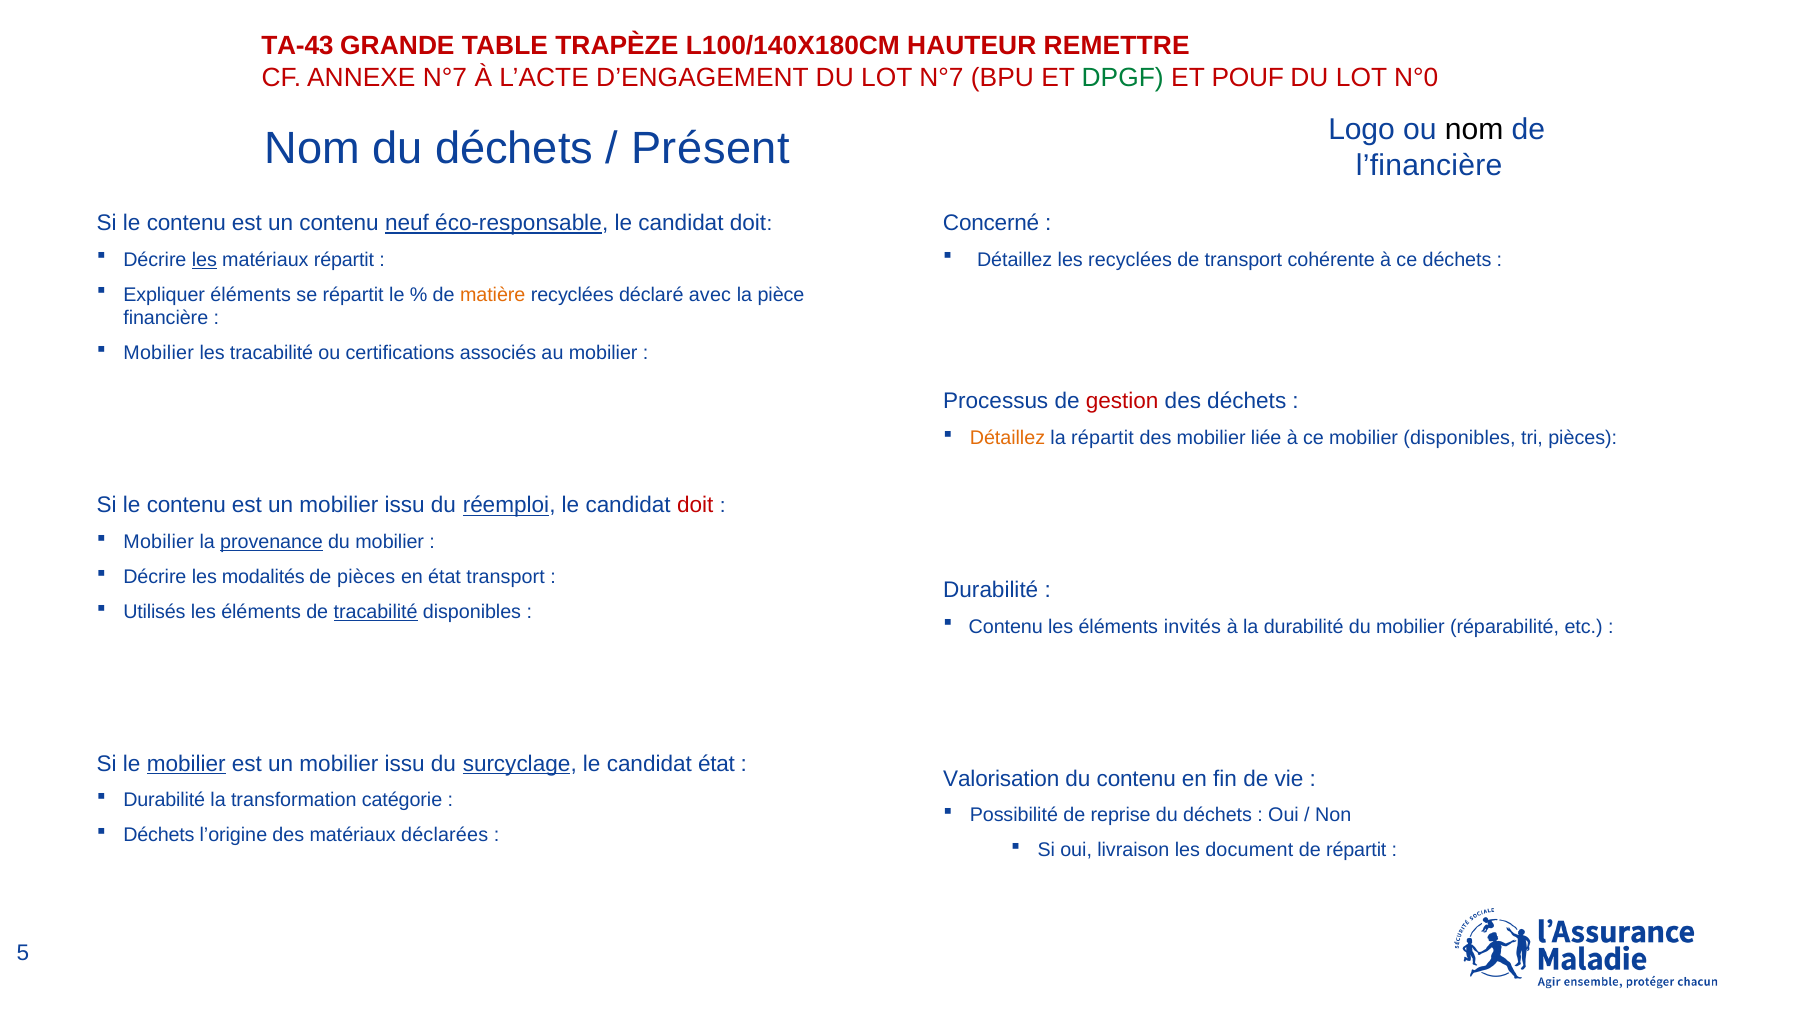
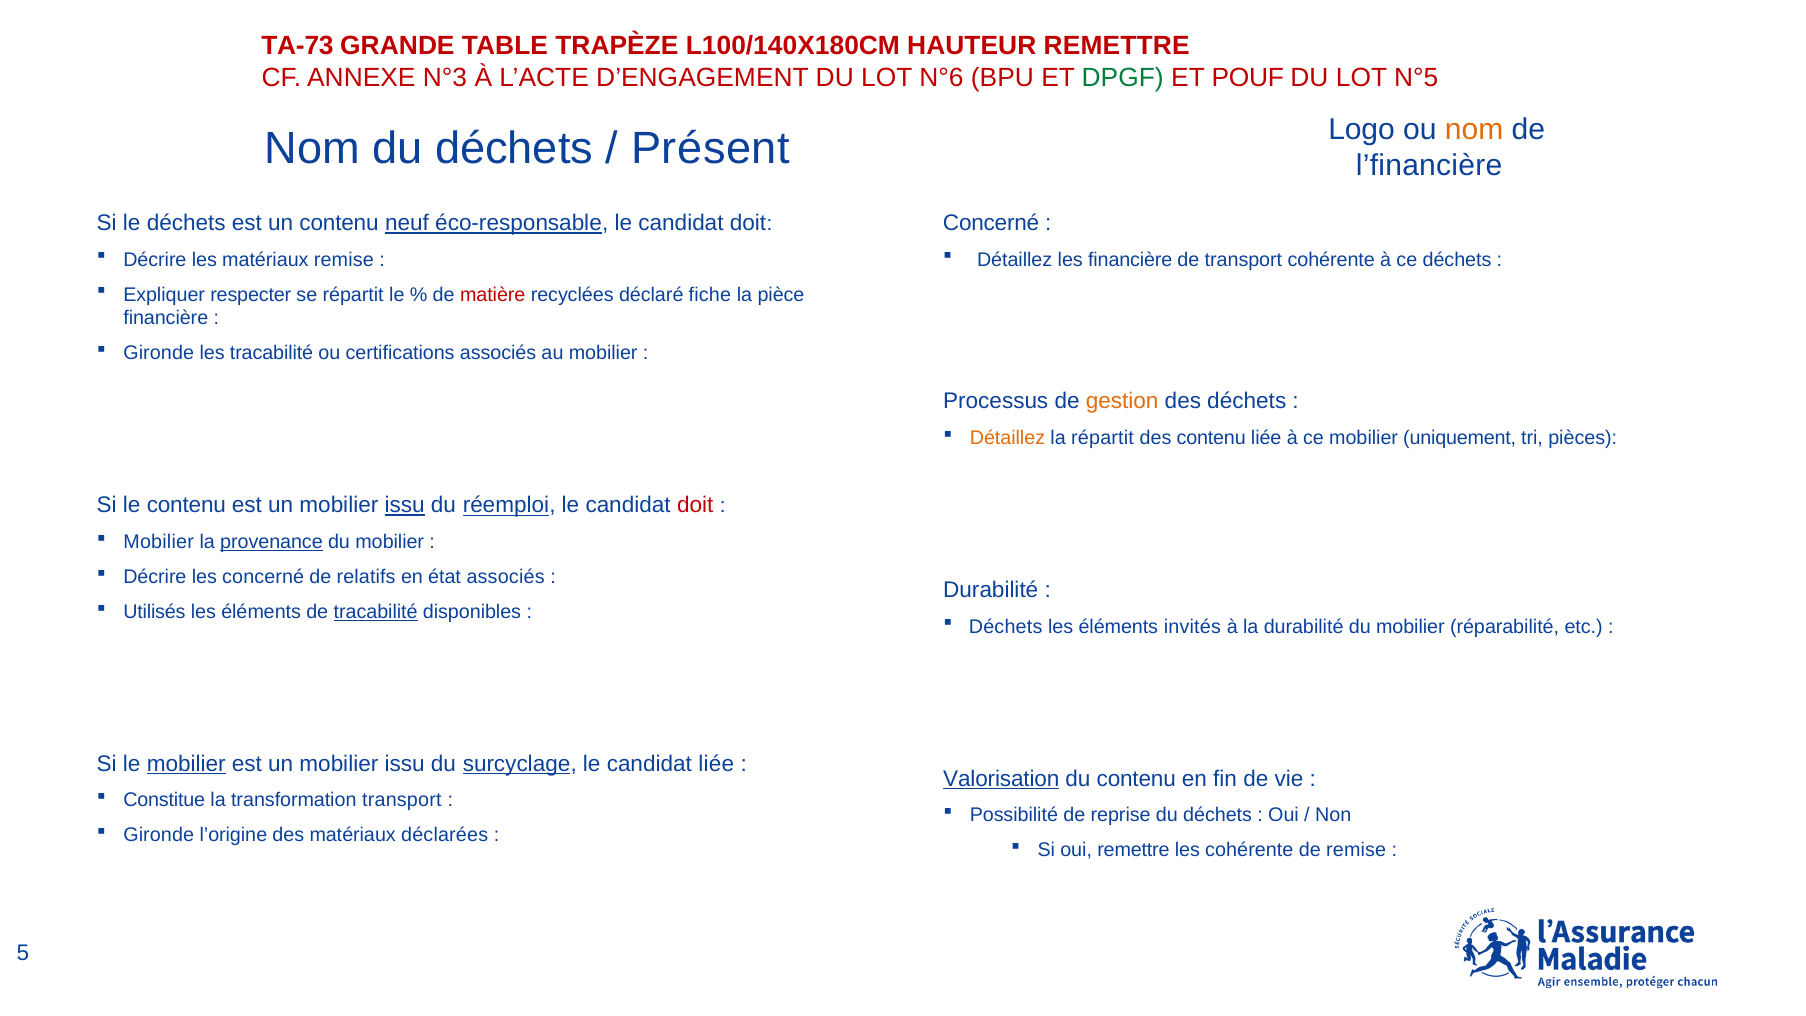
TA-43: TA-43 -> TA-73 (297, 46)
ANNEXE N°7: N°7 -> N°3 (445, 77)
LOT N°7: N°7 -> N°6 (941, 77)
N°0: N°0 -> N°5 (1416, 77)
nom colour: black -> orange (1474, 130)
contenu: contenu -> déchets (186, 223)
les underline: present -> none (204, 260)
matériaux répartit: répartit -> remise (344, 260)
les recyclées: recyclées -> financière (1130, 260)
Expliquer éléments: éléments -> respecter (251, 295)
matière colour: orange -> red (493, 295)
avec: avec -> fiche (710, 295)
Mobilier: Mobilier -> Gironde (159, 353)
gestion colour: red -> orange (1122, 401)
des mobilier: mobilier -> contenu (1211, 438)
mobilier disponibles: disponibles -> uniquement (1460, 438)
issu underline: none -> present (405, 505)
les modalités: modalités -> concerné (263, 577)
de pièces: pièces -> relatifs (366, 577)
état transport: transport -> associés (506, 577)
Contenu: Contenu -> Déchets (1006, 626)
candidat état: état -> liée (716, 764)
Valorisation underline: none -> present (1001, 779)
Durabilité: Durabilité -> Constitue (164, 800)
transformation catégorie: catégorie -> transport (402, 800)
Déchets: Déchets -> Gironde (159, 835)
oui livraison: livraison -> remettre (1133, 850)
les document: document -> cohérente (1249, 850)
de répartit: répartit -> remise (1356, 850)
